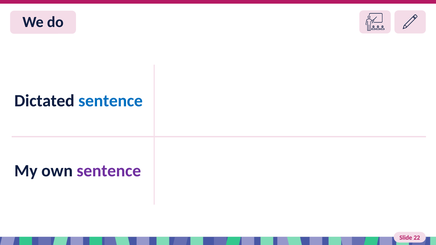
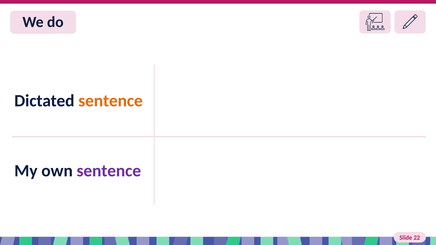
sentence colour: blue -> orange (111, 101)
